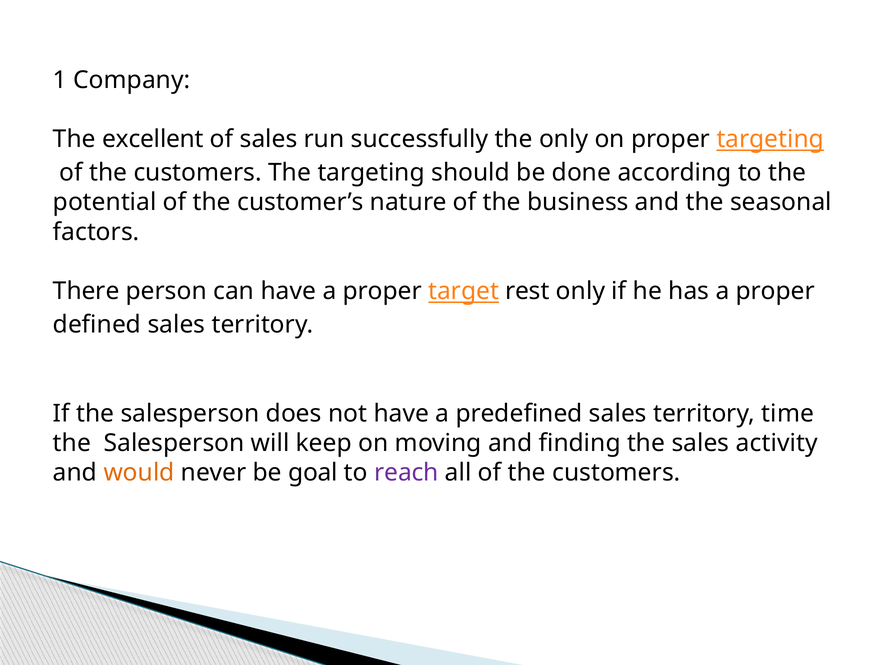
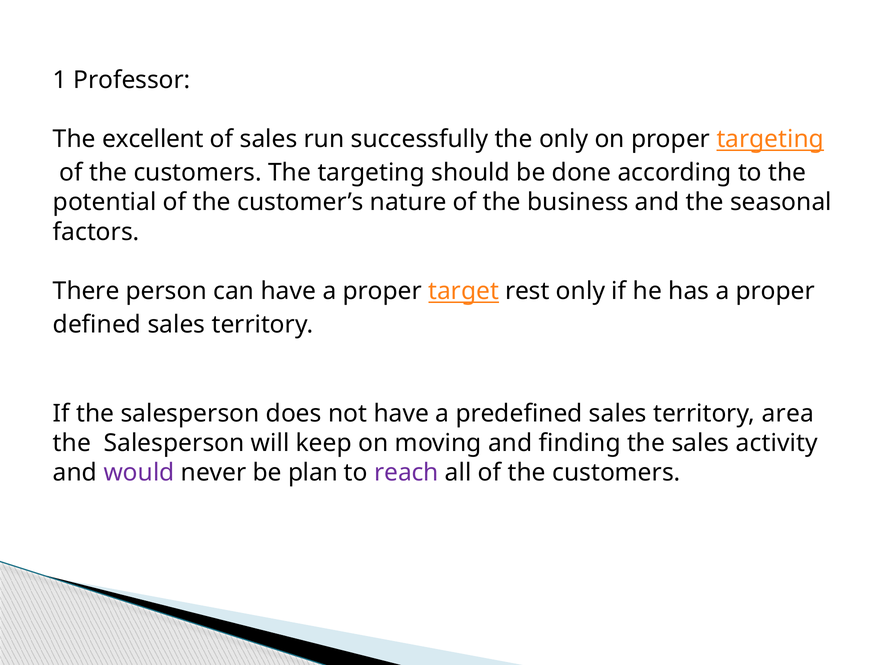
Company: Company -> Professor (132, 80)
time: time -> area (788, 413)
would colour: orange -> purple (139, 472)
goal: goal -> plan (313, 472)
